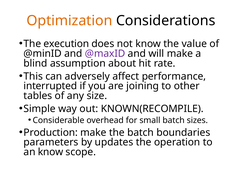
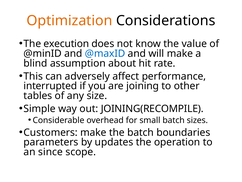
@maxID colour: purple -> blue (105, 53)
KNOWN(RECOMPILE: KNOWN(RECOMPILE -> JOINING(RECOMPILE (152, 109)
Production: Production -> Customers (51, 132)
an know: know -> since (50, 152)
